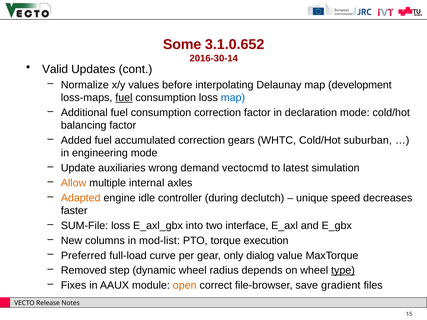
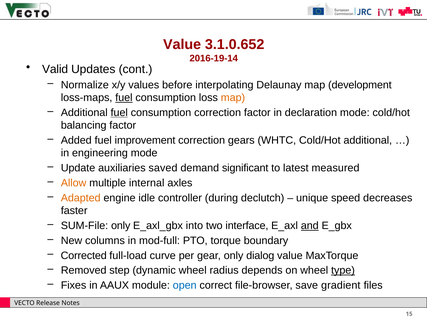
Some: Some -> Value (182, 45)
2016-30-14: 2016-30-14 -> 2016-19-14 (214, 58)
map colour: blue -> orange (233, 98)
fuel underline: none -> present (119, 113)
accumulated: accumulated -> improvement (145, 140)
Cold/Hot suburban: suburban -> additional (368, 140)
wrong: wrong -> saved (163, 168)
vectocmd: vectocmd -> significant (245, 168)
simulation: simulation -> measured (336, 168)
SUM-File loss: loss -> only (121, 226)
and underline: none -> present (310, 226)
mod-list: mod-list -> mod-full (160, 241)
execution: execution -> boundary (266, 241)
Preferred: Preferred -> Corrected (84, 256)
open colour: orange -> blue (185, 286)
